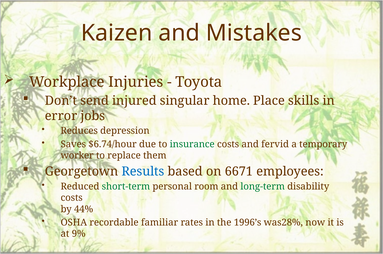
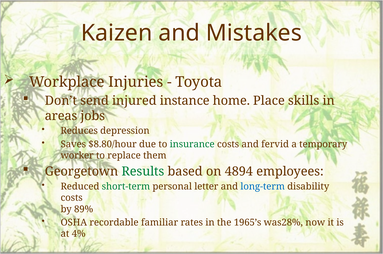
singular: singular -> instance (185, 101)
error: error -> areas (61, 116)
$6.74/hour: $6.74/hour -> $8.80/hour (113, 144)
Results colour: blue -> green (143, 172)
6671: 6671 -> 4894 (239, 172)
room: room -> letter (206, 186)
long-term colour: green -> blue (263, 186)
44%: 44% -> 89% (84, 209)
1996’s: 1996’s -> 1965’s (248, 223)
9%: 9% -> 4% (79, 234)
